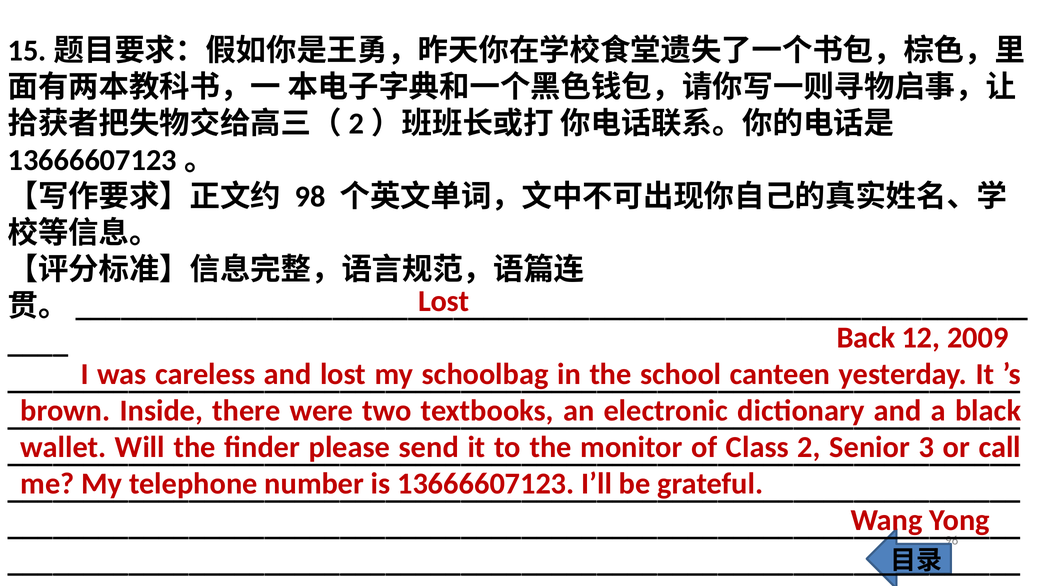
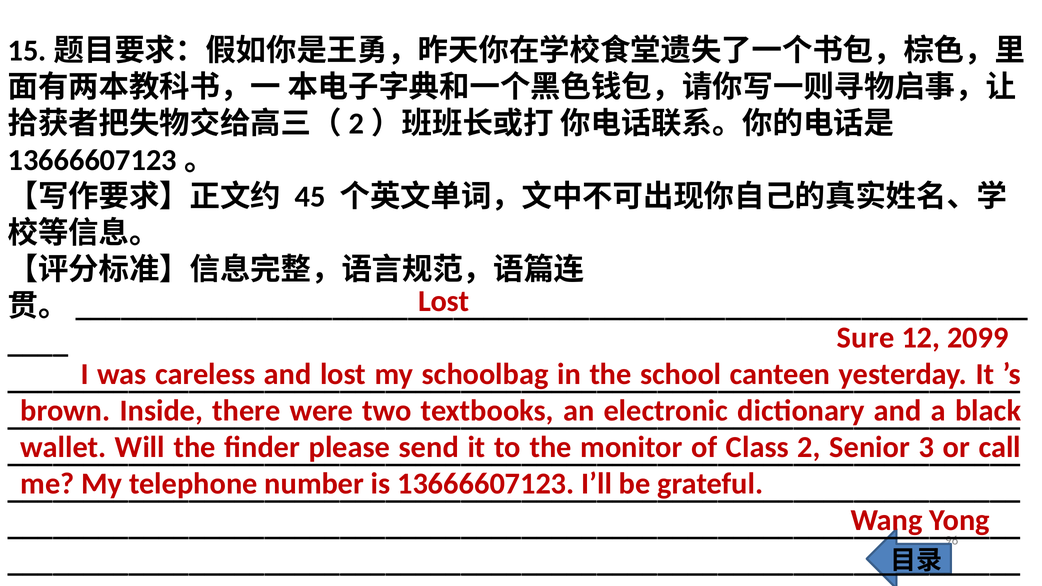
98: 98 -> 45 (310, 197)
Back: Back -> Sure (866, 338)
2009: 2009 -> 2099 (978, 338)
